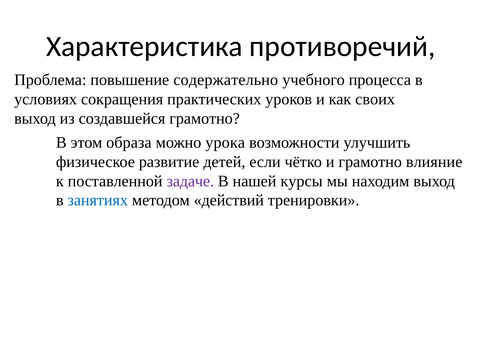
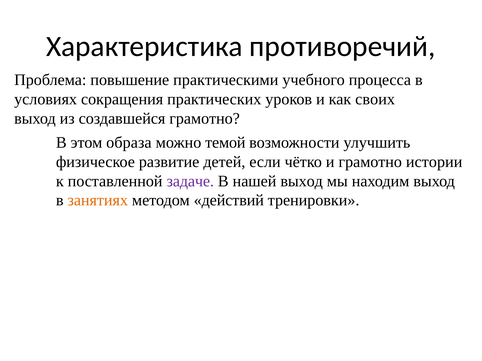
содержательно: содержательно -> практическими (226, 80)
урока: урока -> темой (225, 143)
влияние: влияние -> истории (434, 162)
нашей курсы: курсы -> выход (302, 181)
занятиях colour: blue -> orange (98, 201)
